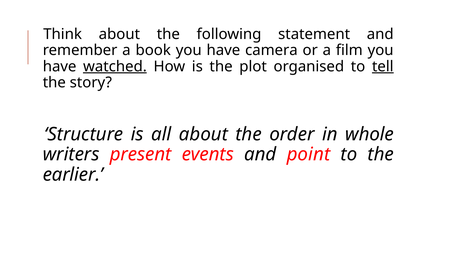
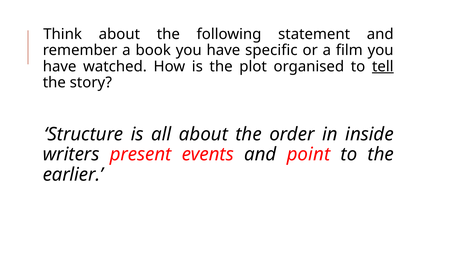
camera: camera -> specific (271, 50)
watched underline: present -> none (115, 66)
whole: whole -> inside (370, 134)
